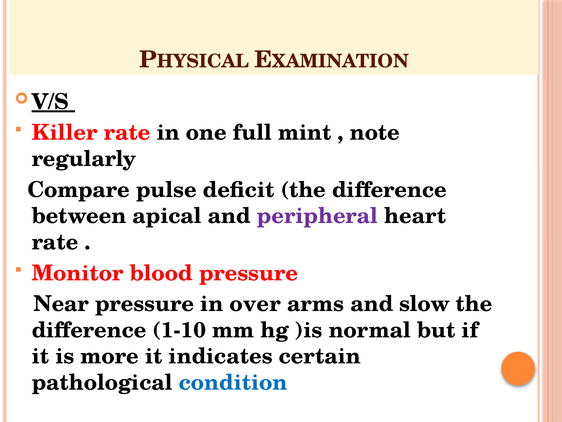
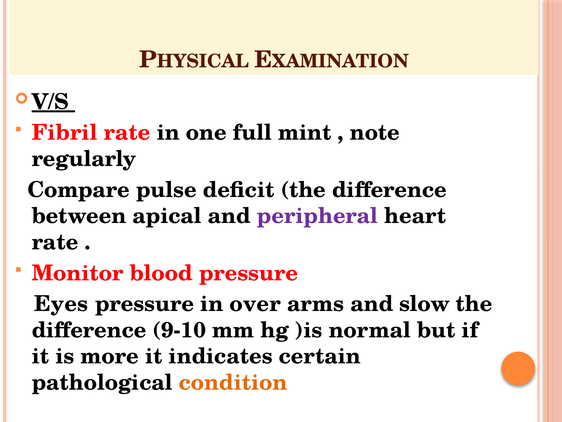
Killer: Killer -> Fibril (65, 133)
Near: Near -> Eyes (61, 304)
1-10: 1-10 -> 9-10 (179, 330)
condition colour: blue -> orange (233, 382)
